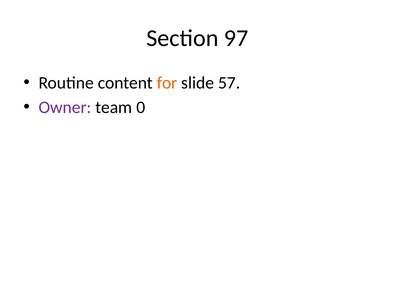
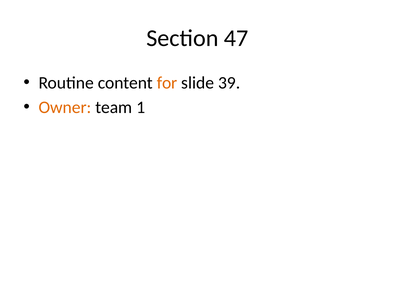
97: 97 -> 47 (236, 38)
57: 57 -> 39 (229, 83)
Owner colour: purple -> orange (65, 107)
0: 0 -> 1 (141, 107)
